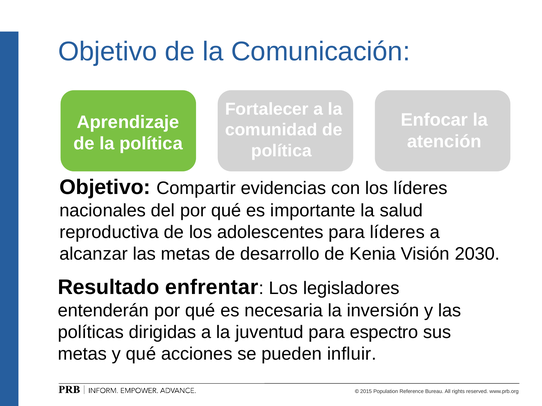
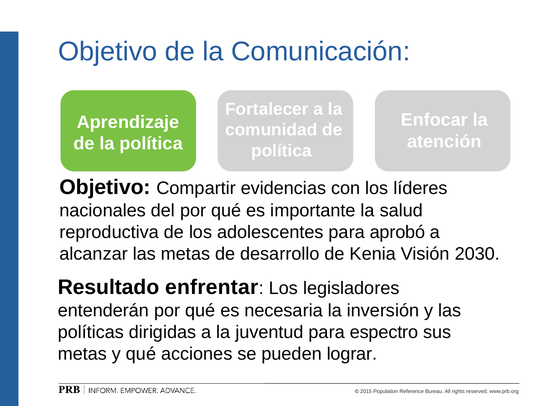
para líderes: líderes -> aprobó (397, 232)
influir: influir -> lograr (352, 354)
